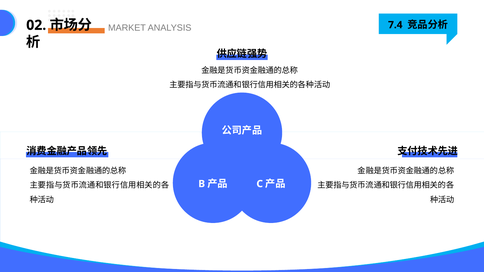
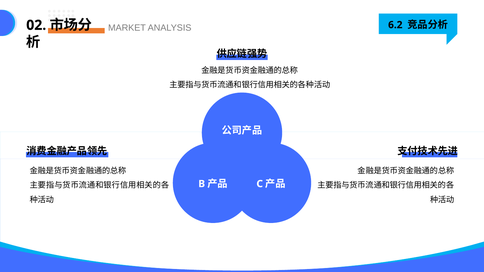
7.4: 7.4 -> 6.2 (395, 25)
